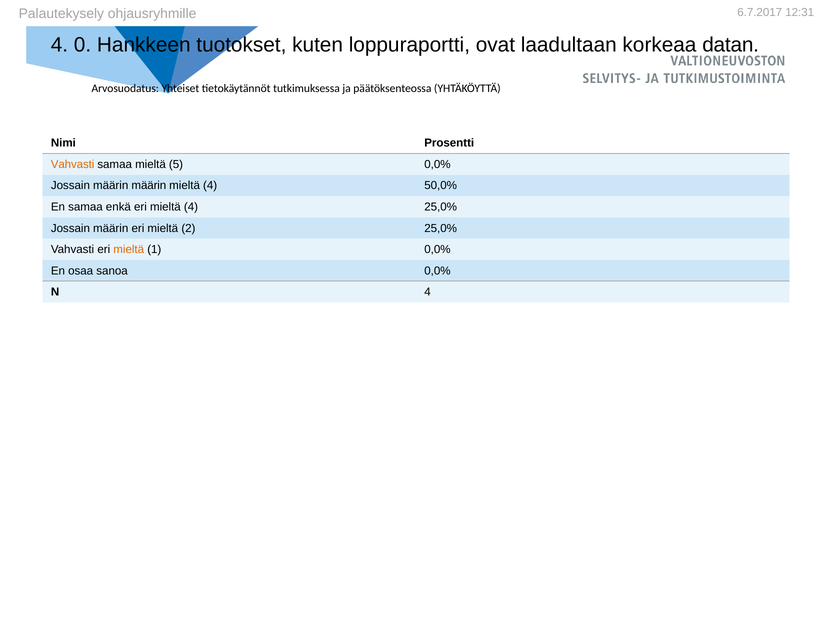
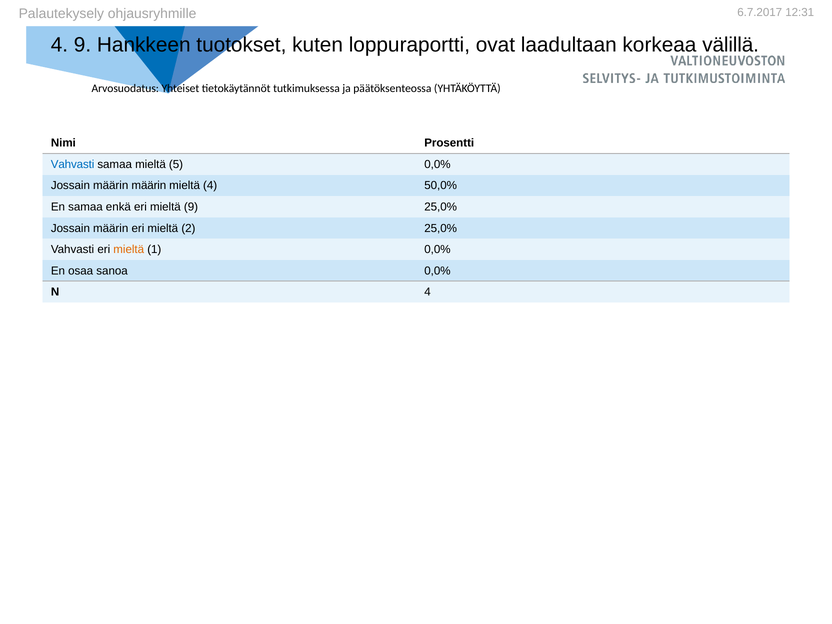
4 0: 0 -> 9 (83, 45)
datan: datan -> välillä (731, 45)
Vahvasti colour: orange -> blue (73, 164)
eri mieltä 4: 4 -> 9 (191, 207)
